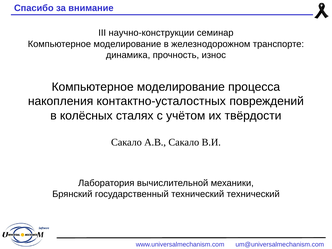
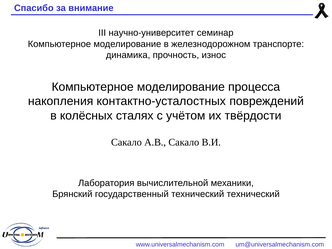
научно-конструкции: научно-конструкции -> научно-университет (151, 33)
